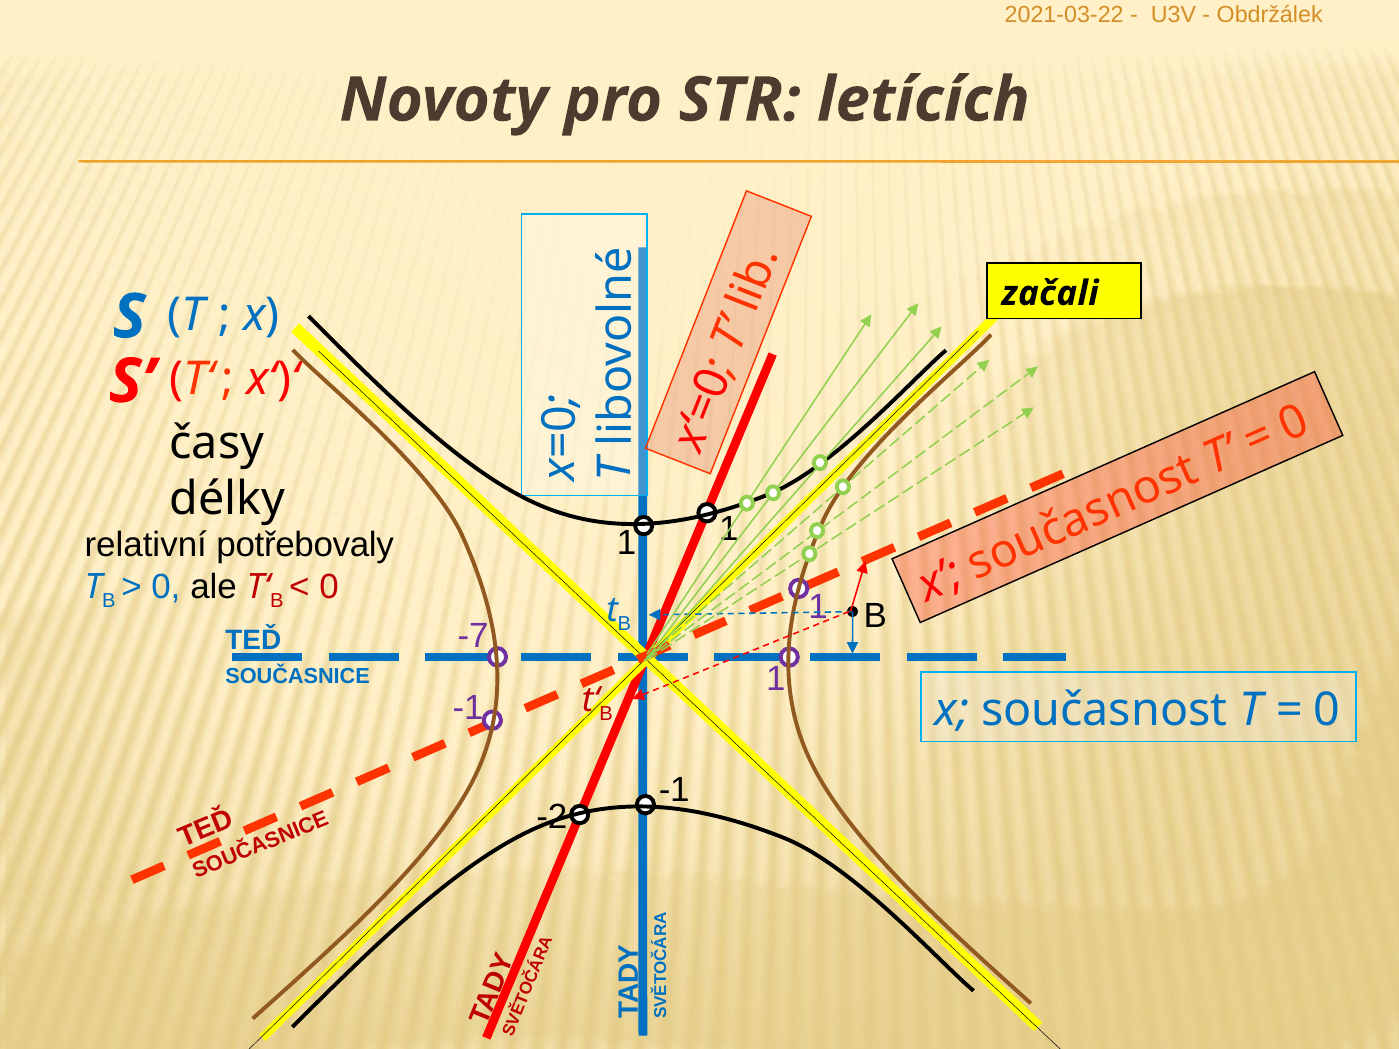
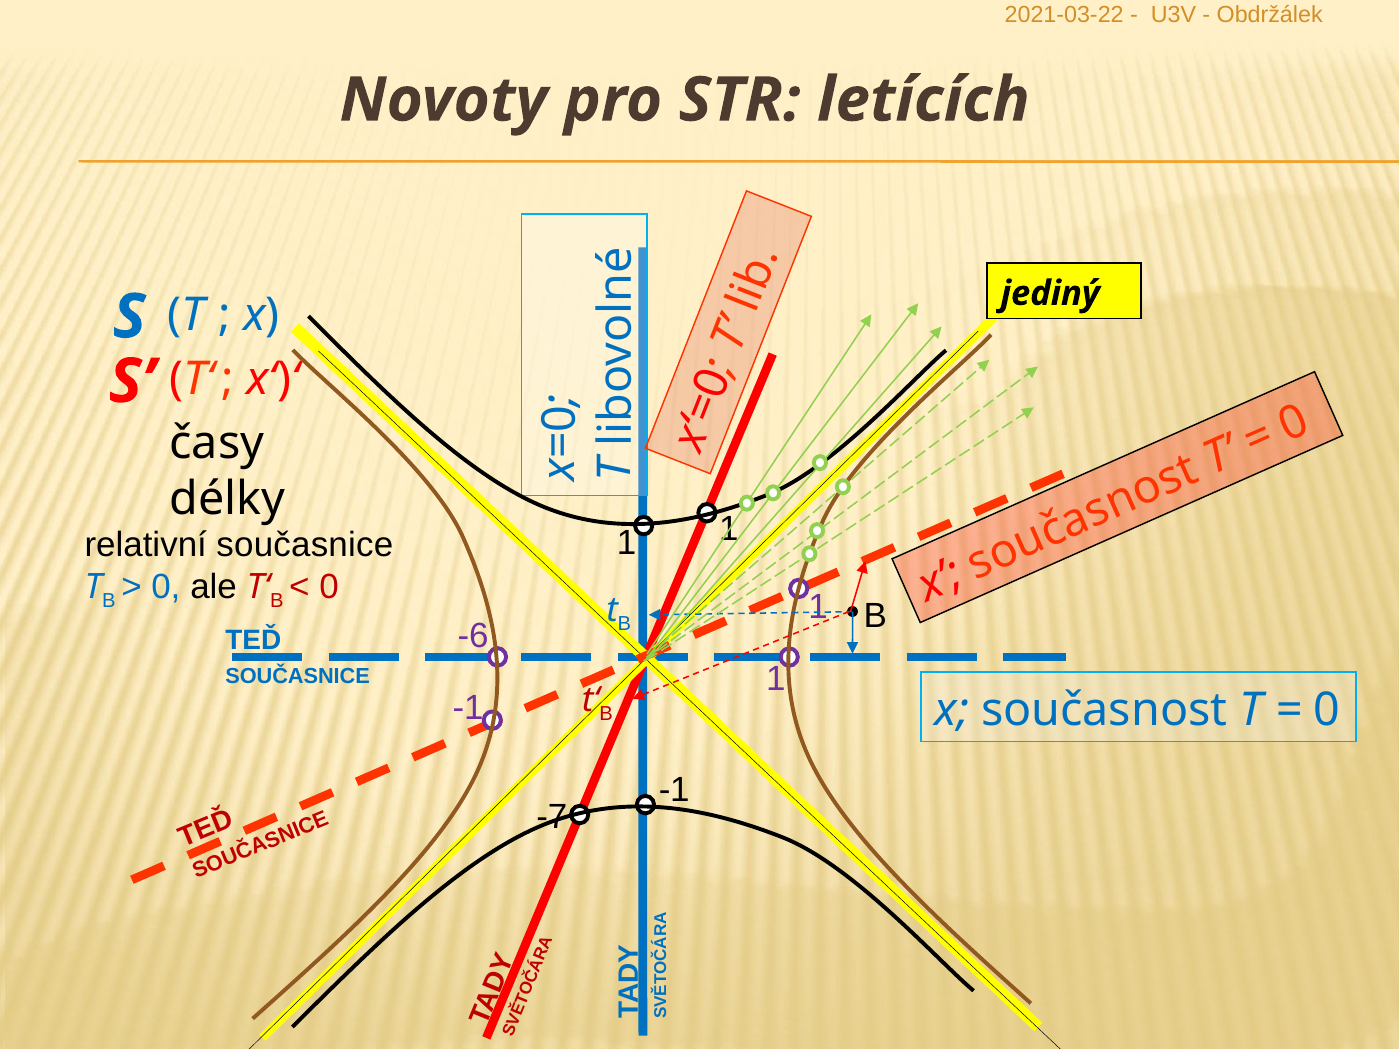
začali: začali -> jediný (1050, 293)
relativní potřebovaly: potřebovaly -> současnice (305, 545)
-7: -7 -> -6 (473, 636)
-2: -2 -> -7 (552, 817)
